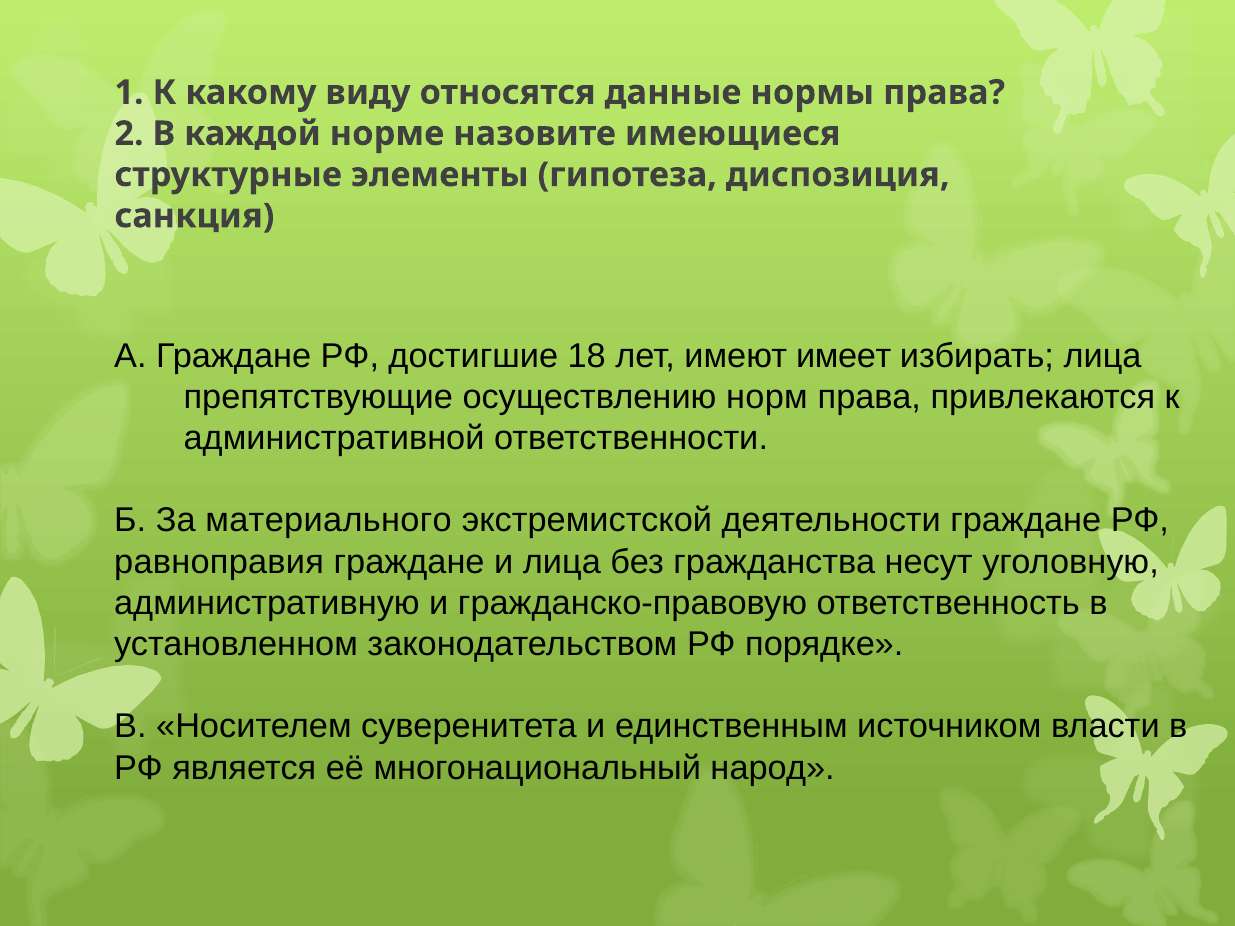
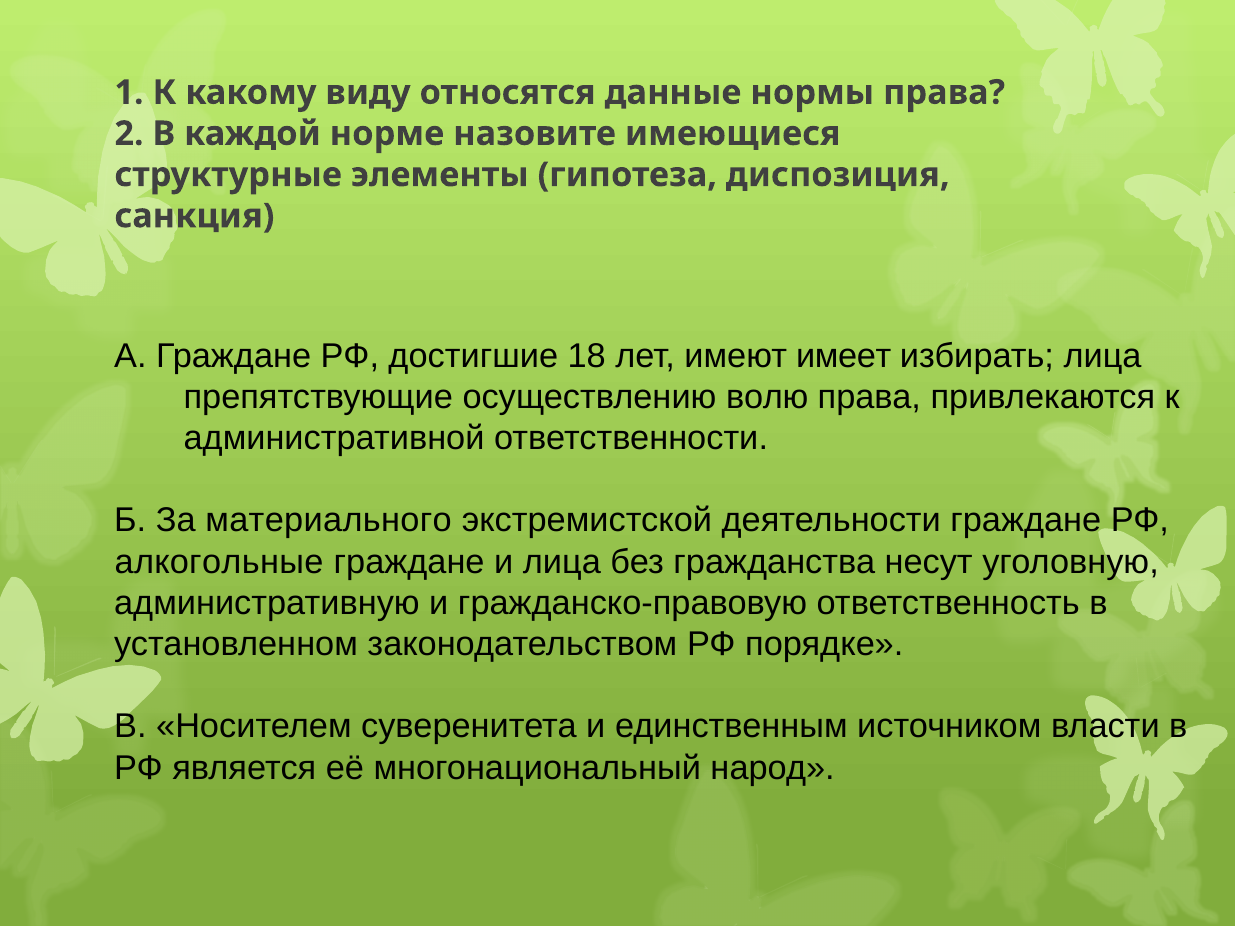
норм: норм -> волю (767, 397)
равноправия: равноправия -> алкогольные (219, 562)
